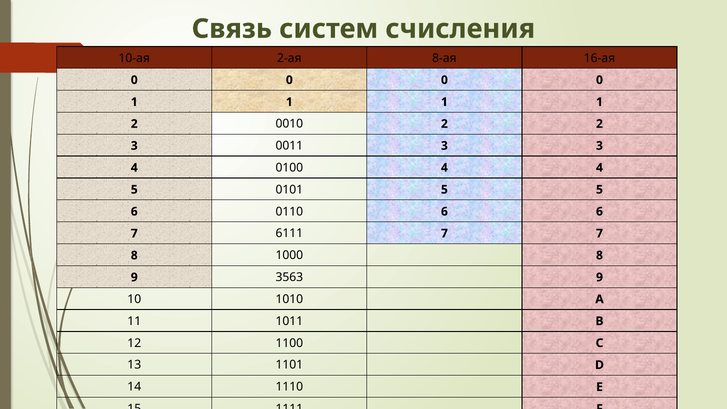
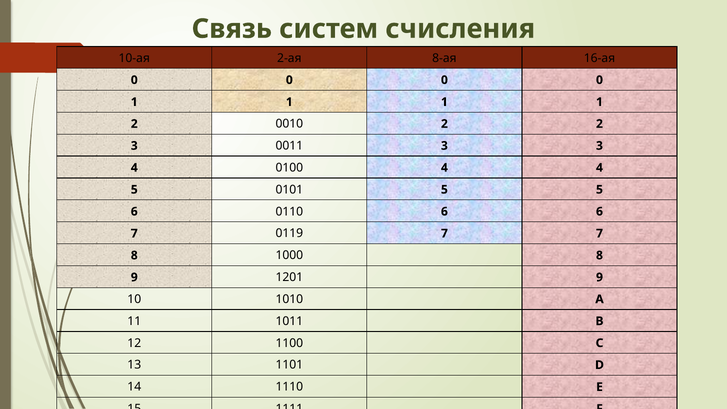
6111: 6111 -> 0119 (289, 233)
3563: 3563 -> 1201 (289, 277)
